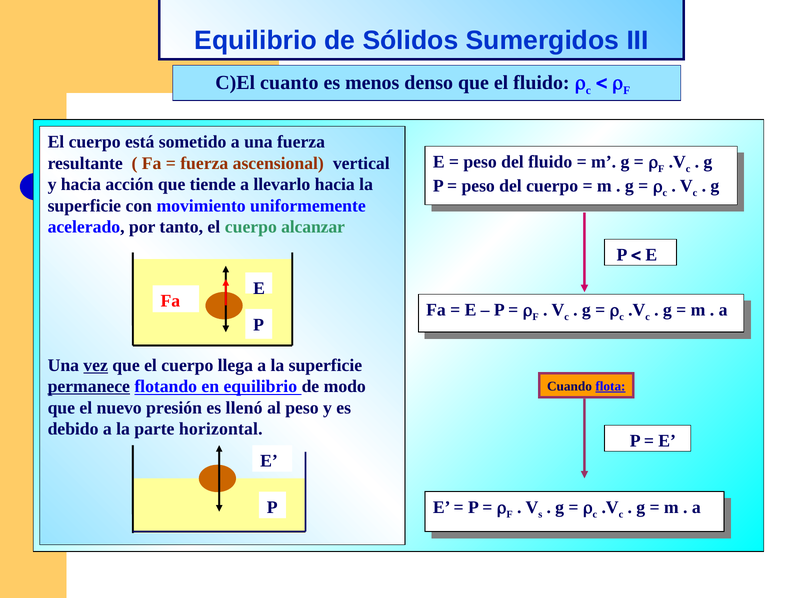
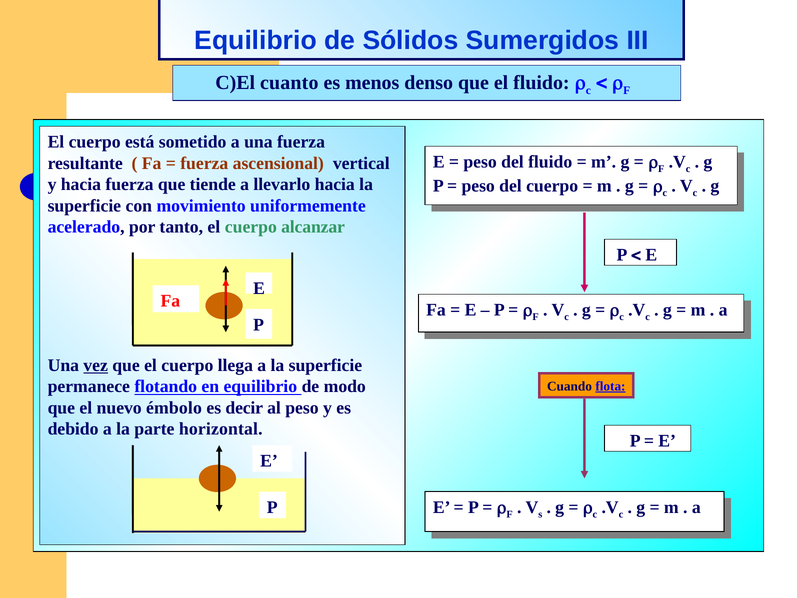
hacia acción: acción -> fuerza (129, 184)
permanece underline: present -> none (89, 386)
presión: presión -> émbolo (174, 408)
llenó: llenó -> decir (244, 408)
